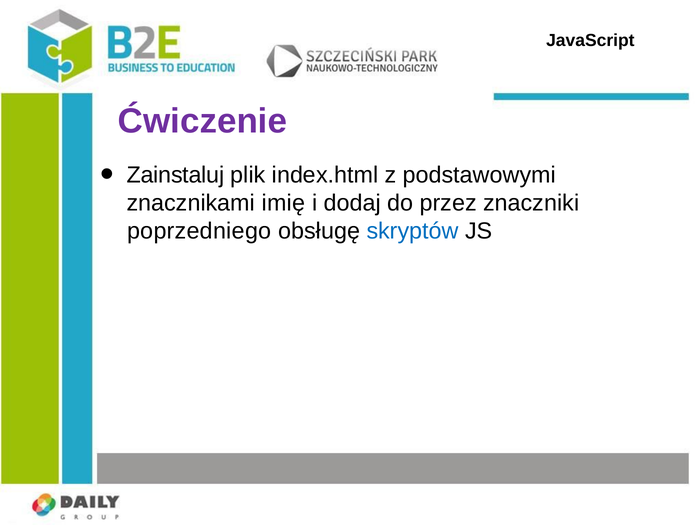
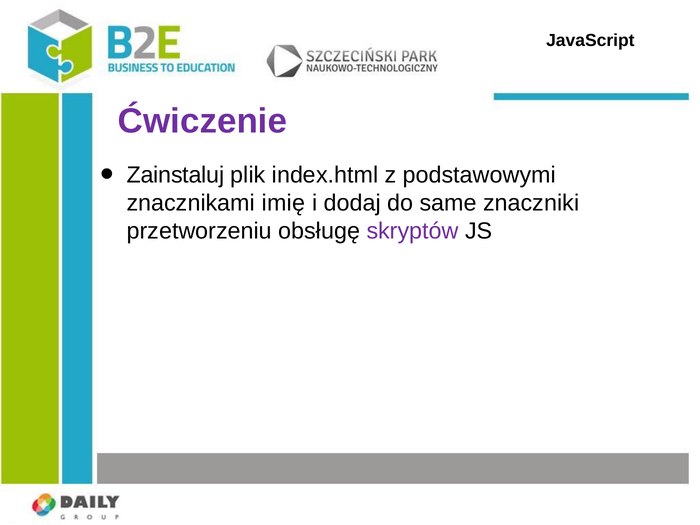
przez: przez -> same (448, 203)
poprzedniego: poprzedniego -> przetworzeniu (199, 231)
skryptów colour: blue -> purple (413, 231)
